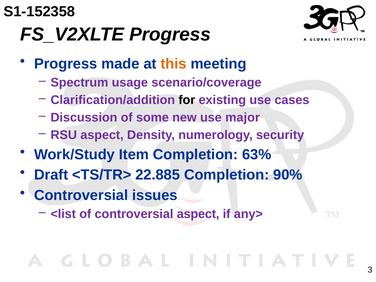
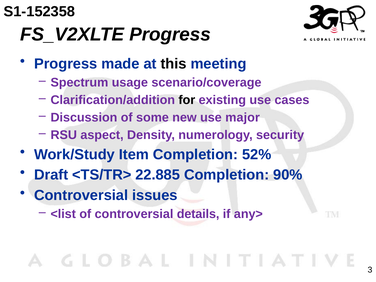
this colour: orange -> black (174, 64)
63%: 63% -> 52% (257, 154)
controversial aspect: aspect -> details (198, 214)
